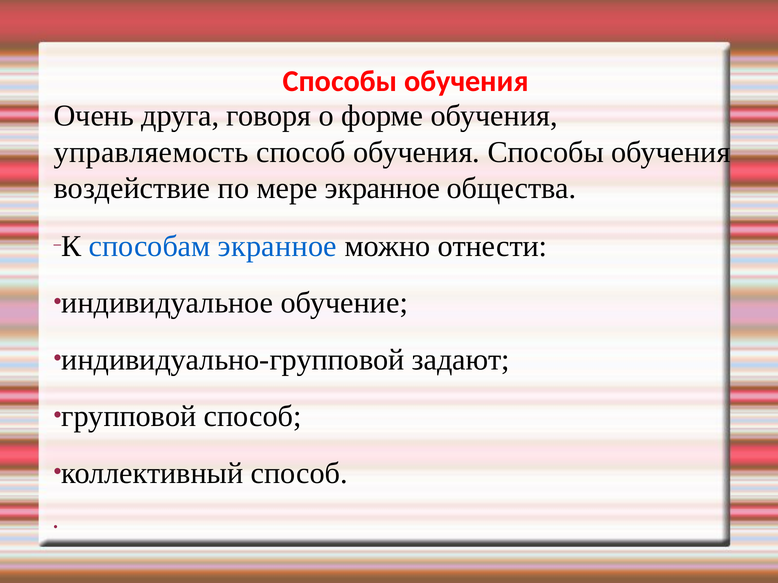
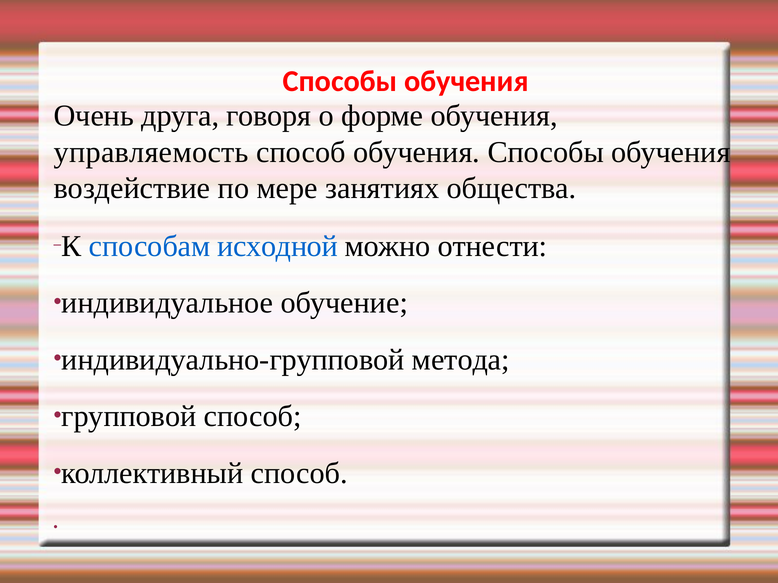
мере экранное: экранное -> занятиях (382, 189)
способам экранное: экранное -> исходной (278, 246)
задают: задают -> метода (461, 360)
